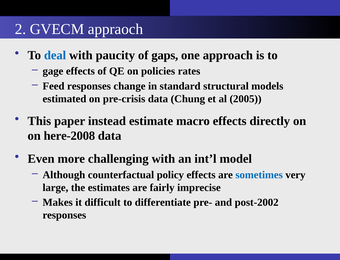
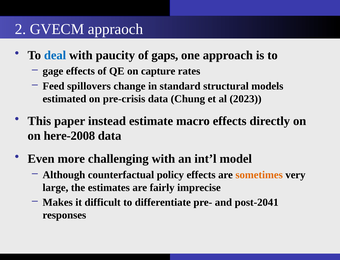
policies: policies -> capture (158, 71)
Feed responses: responses -> spillovers (89, 86)
2005: 2005 -> 2023 (246, 99)
sometimes colour: blue -> orange (259, 175)
post-2002: post-2002 -> post-2041 (257, 203)
